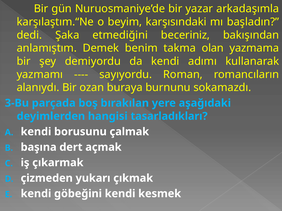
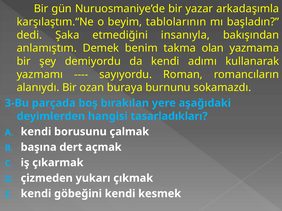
karşısındaki: karşısındaki -> tablolarının (176, 22)
beceriniz: beceriniz -> insanıyla (185, 35)
